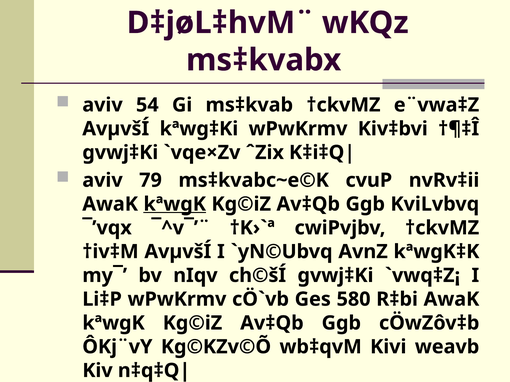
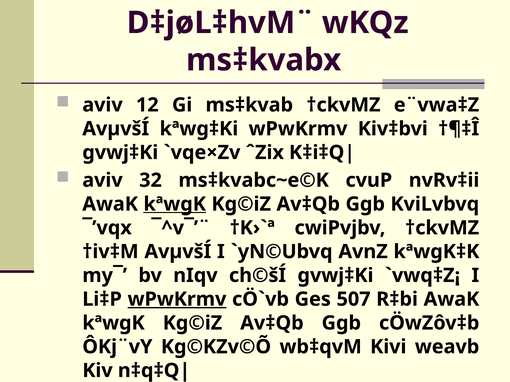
54: 54 -> 12 (147, 105)
79: 79 -> 32 (151, 181)
wPwKrmv underline: none -> present (177, 300)
580: 580 -> 507 (354, 300)
